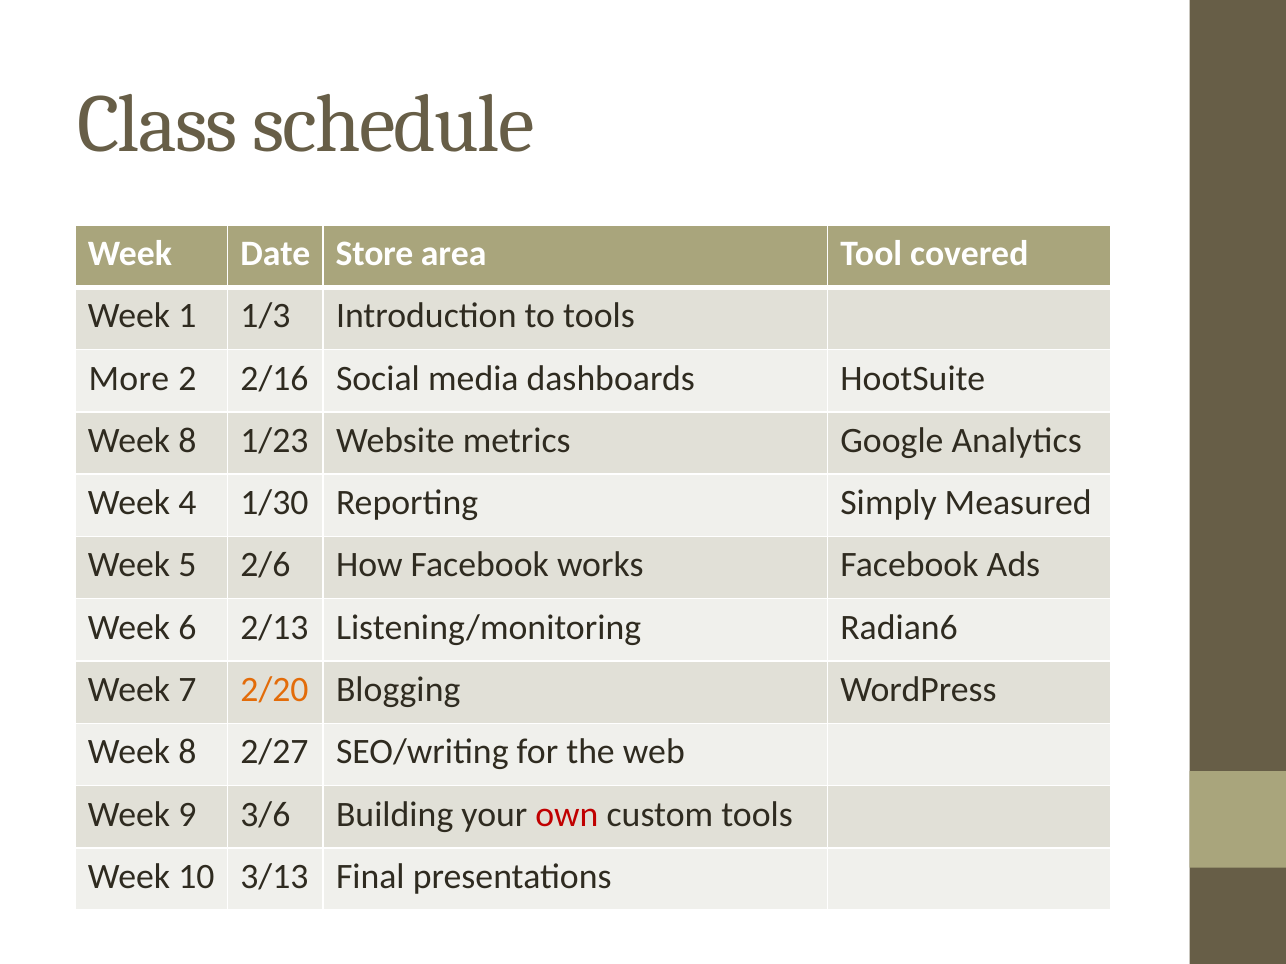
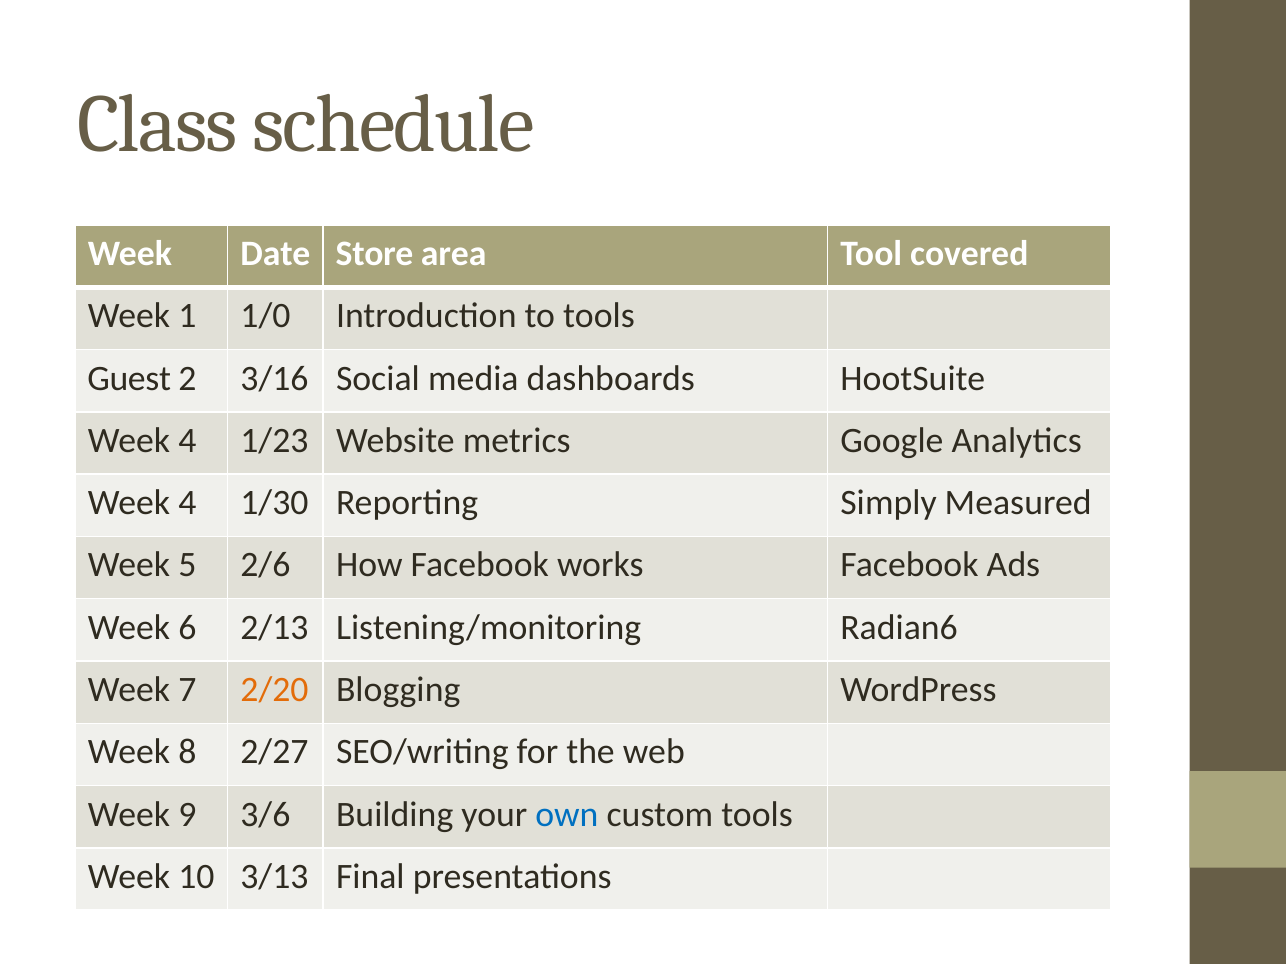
1/3: 1/3 -> 1/0 (265, 316)
More: More -> Guest (129, 378)
2/16: 2/16 -> 3/16 (274, 378)
8: 8 -> 4 (187, 441)
own colour: red -> blue (567, 815)
